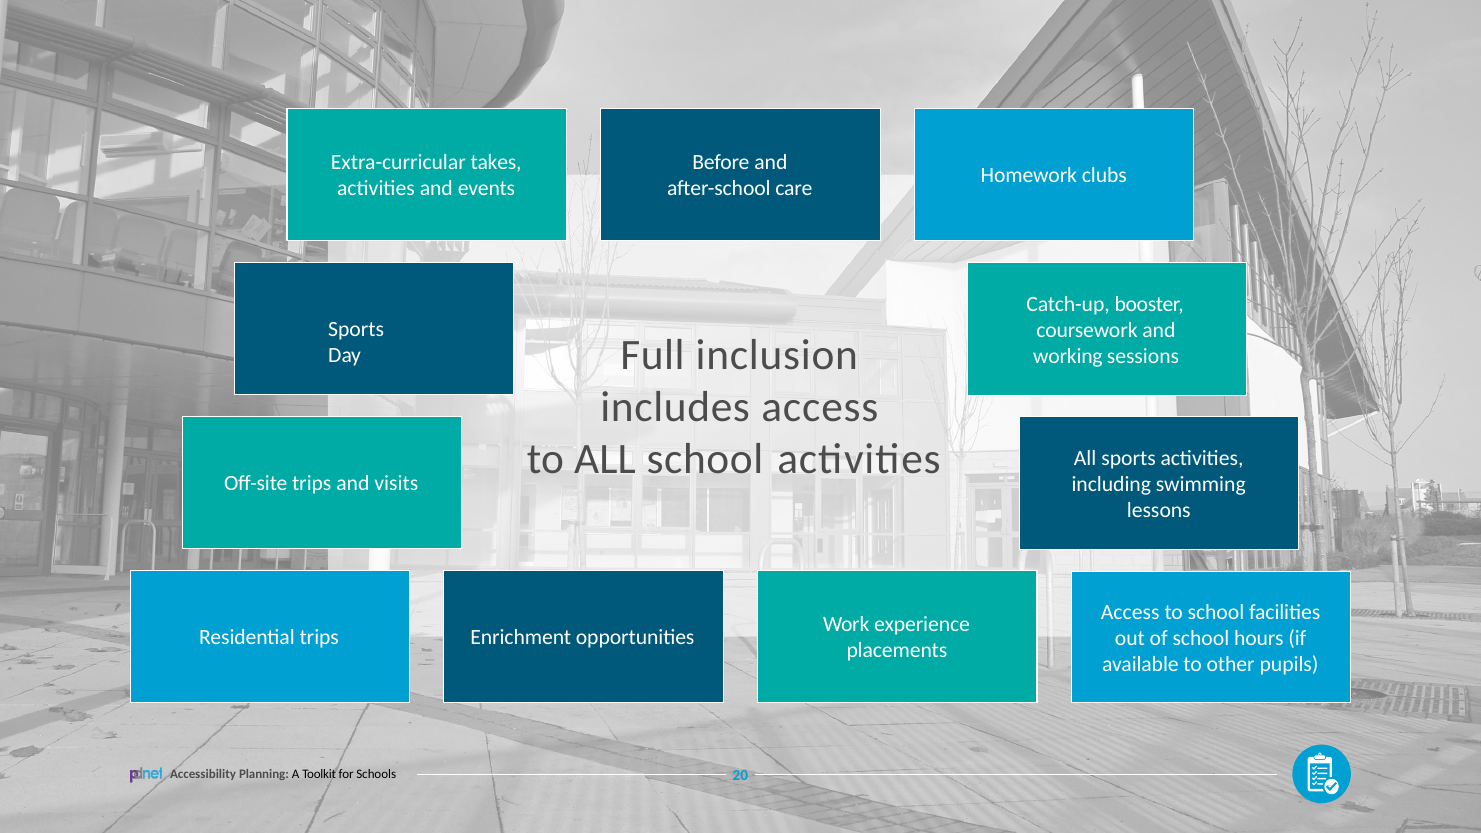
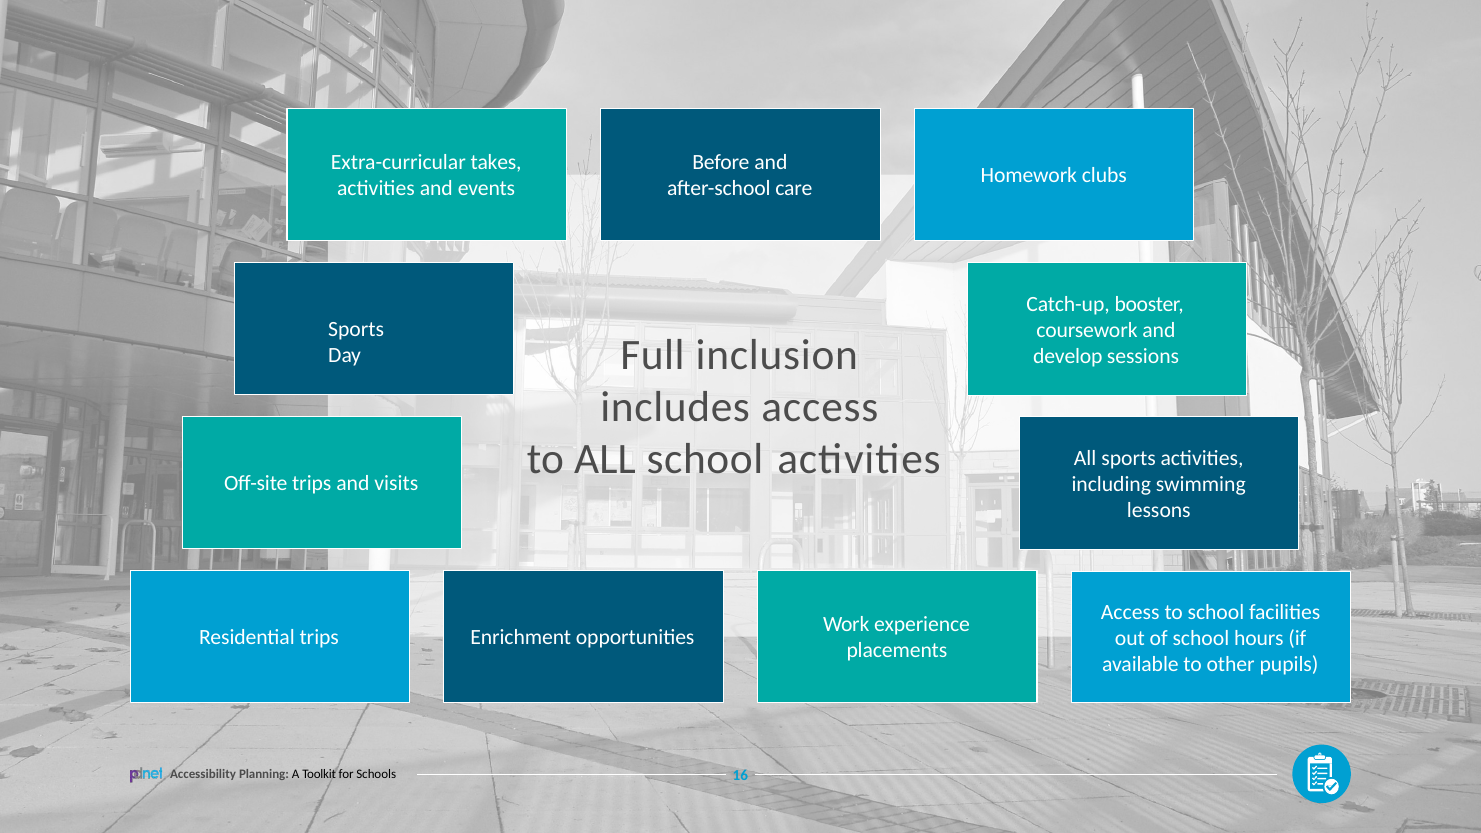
working: working -> develop (1068, 356)
20: 20 -> 16 (740, 775)
